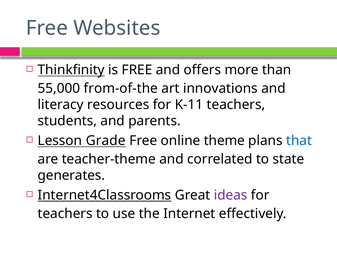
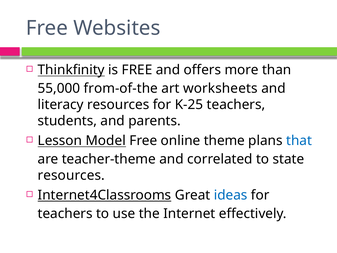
innovations: innovations -> worksheets (220, 88)
K-11: K-11 -> K-25 (189, 105)
Grade: Grade -> Model (106, 140)
generates: generates -> resources (71, 175)
ideas colour: purple -> blue (231, 195)
